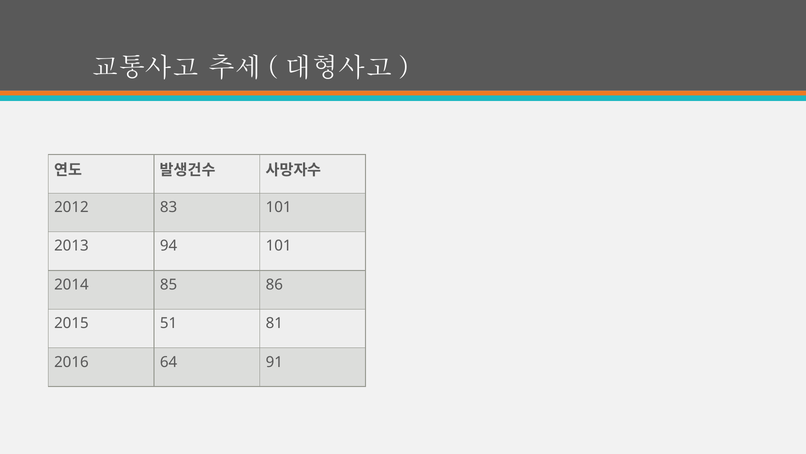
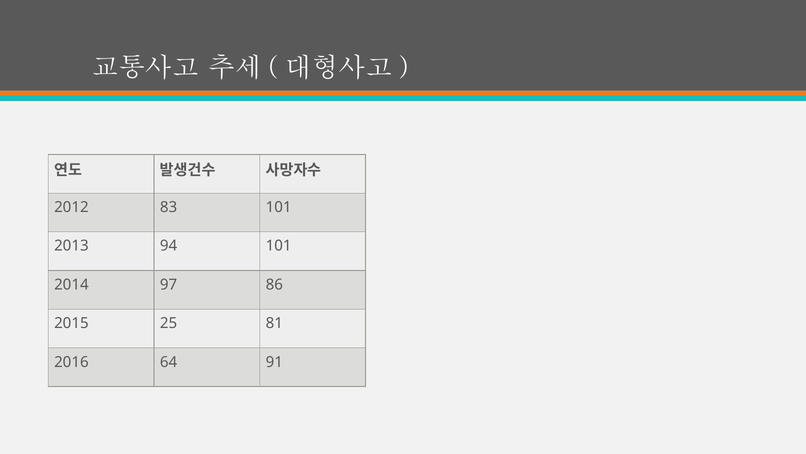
85: 85 -> 97 (169, 284)
51: 51 -> 25 (169, 323)
